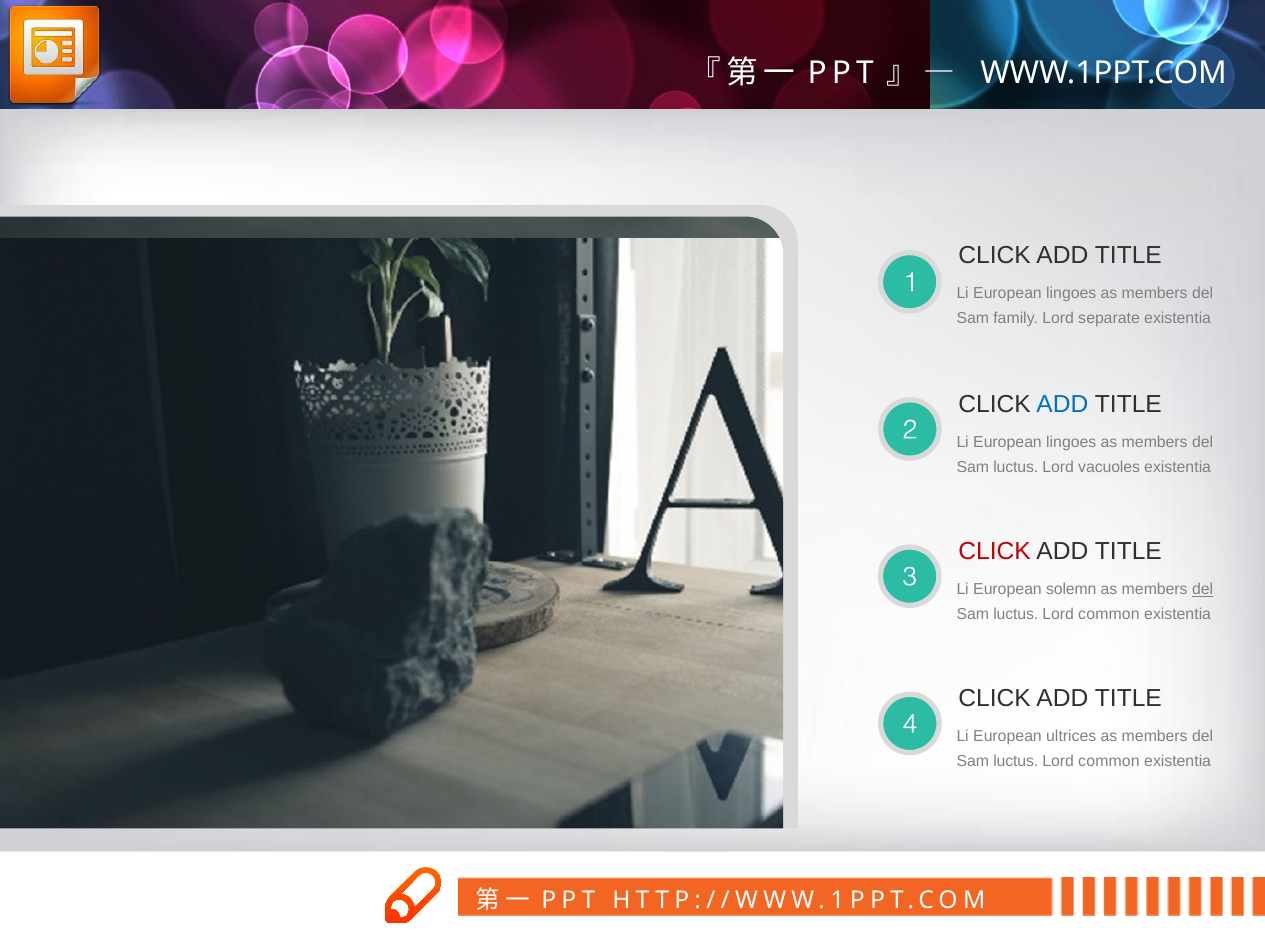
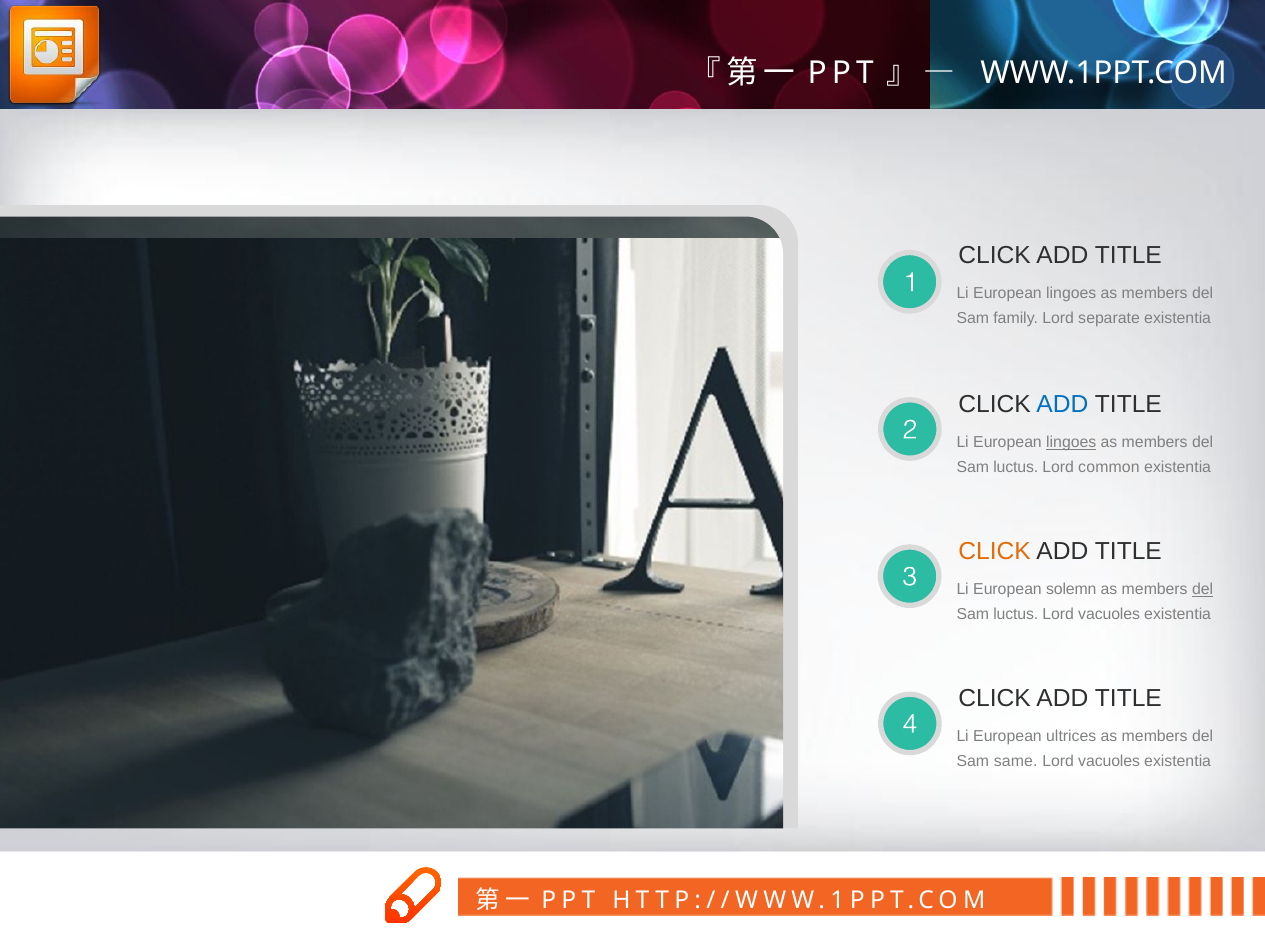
lingoes underline: none -> present (1071, 443)
vacuoles: vacuoles -> common (1109, 467)
CLICK colour: red -> orange (995, 552)
common: common -> vacuoles (1109, 615)
luctus: luctus -> same (1016, 762)
common: common -> vacuoles (1109, 762)
